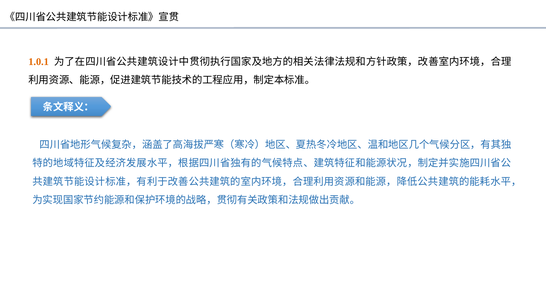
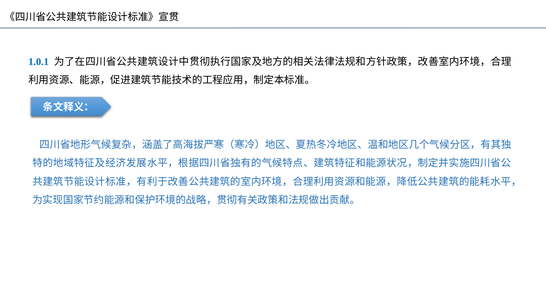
1.0.1 colour: orange -> blue (39, 62)
